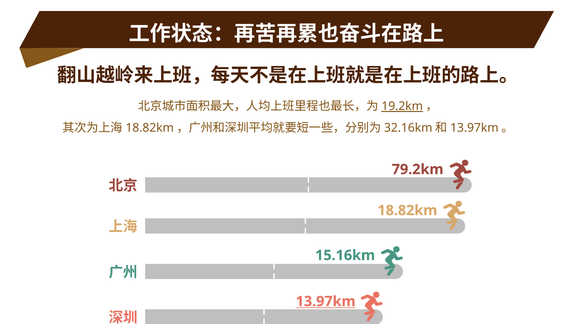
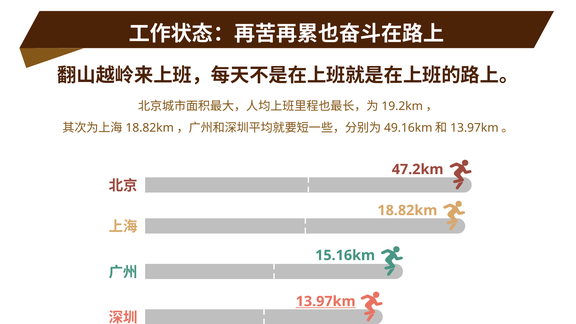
19.2km underline: present -> none (402, 106)
32.16km: 32.16km -> 49.16km (408, 128)
79.2km: 79.2km -> 47.2km (418, 169)
